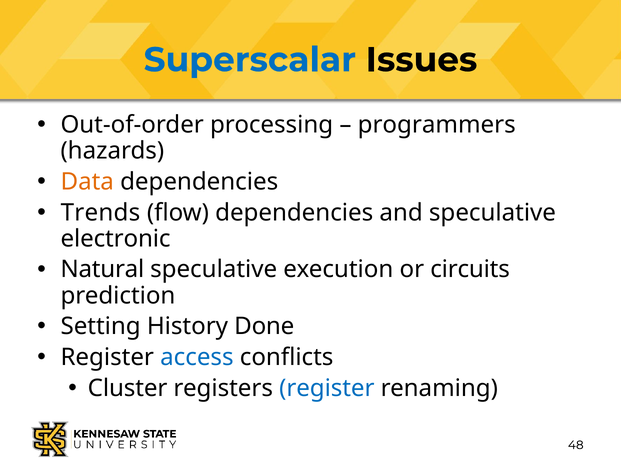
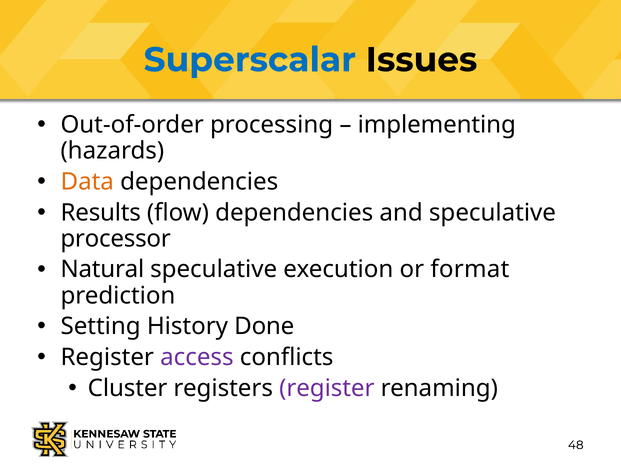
programmers: programmers -> implementing (437, 125)
Trends: Trends -> Results (101, 212)
electronic: electronic -> processor (116, 238)
circuits: circuits -> format (470, 269)
access colour: blue -> purple (197, 357)
register colour: blue -> purple (327, 388)
